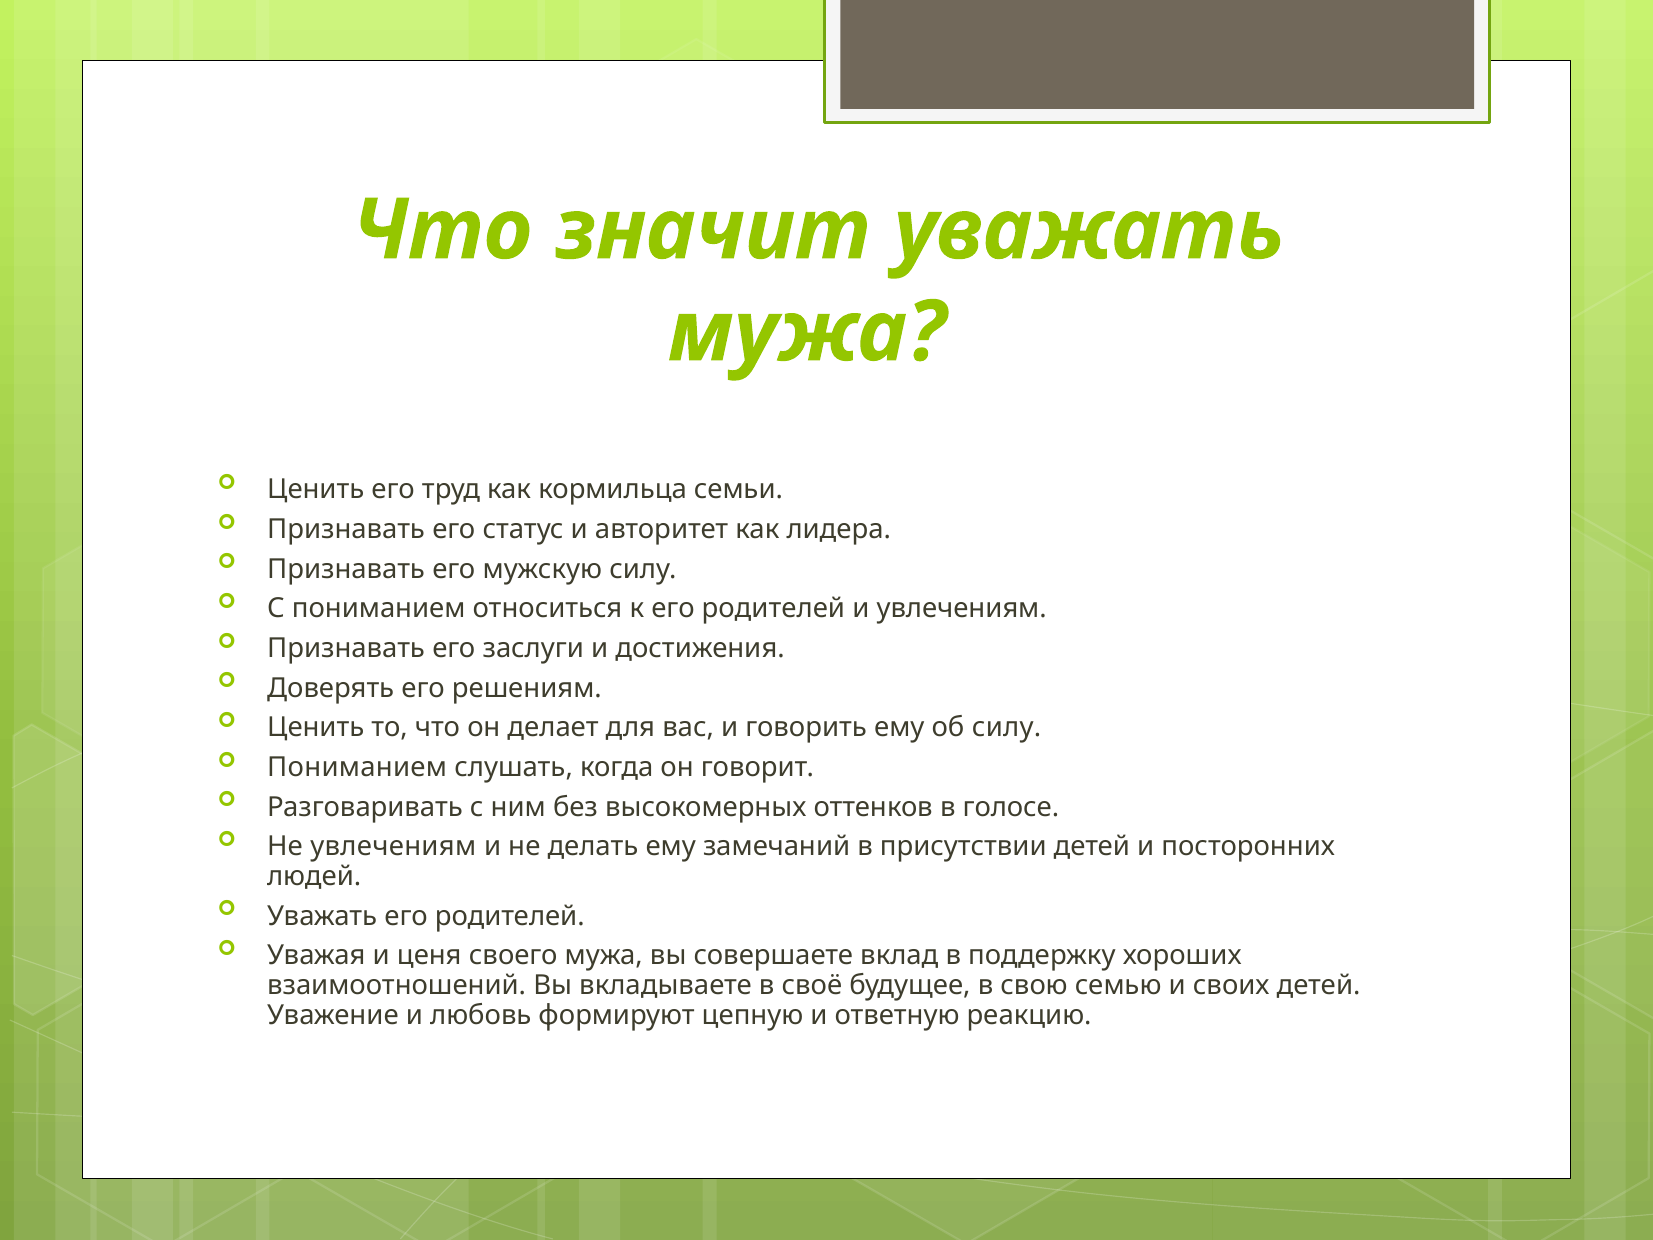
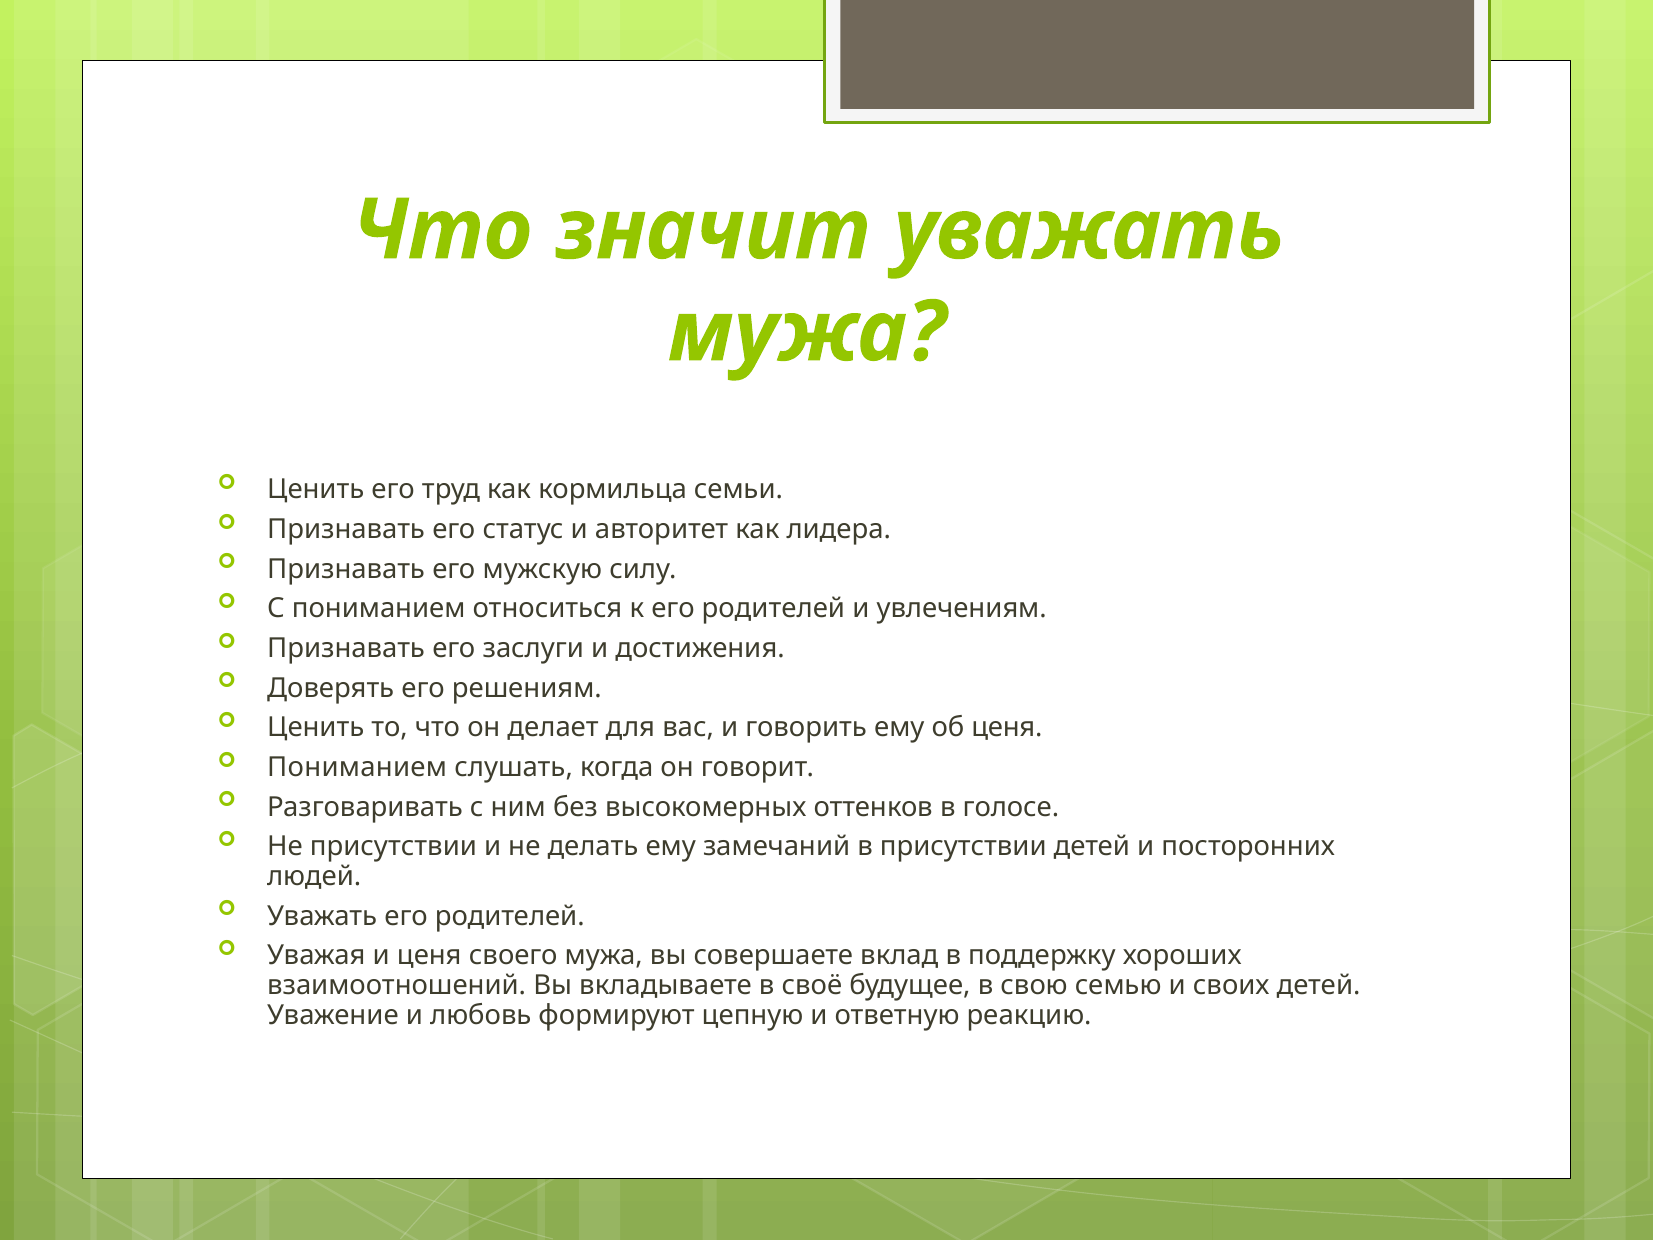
об силу: силу -> ценя (1007, 728)
Не увлечениям: увлечениям -> присутствии (393, 846)
